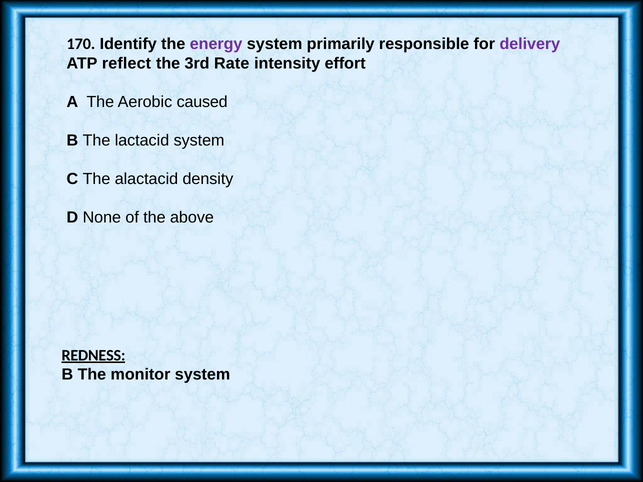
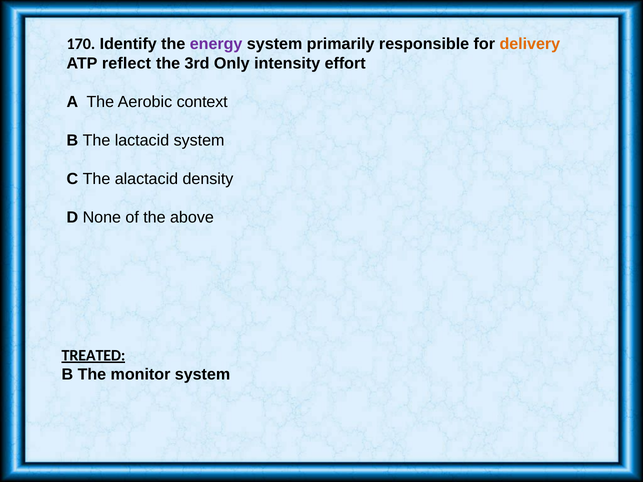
delivery colour: purple -> orange (530, 44)
Rate: Rate -> Only (232, 63)
caused: caused -> context (202, 102)
REDNESS: REDNESS -> TREATED (93, 356)
